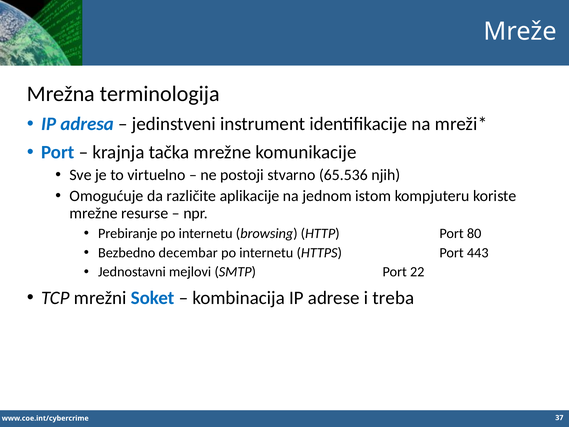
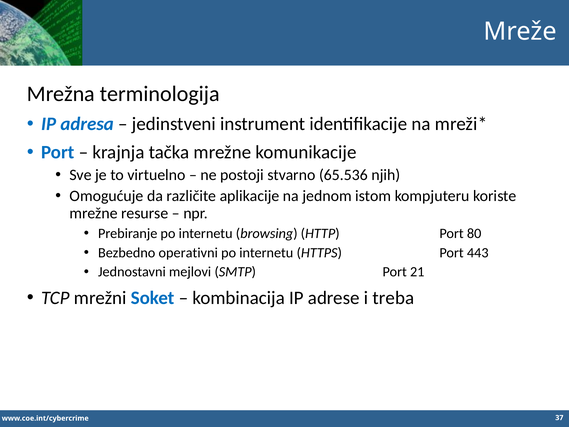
decembar: decembar -> operativni (188, 252)
22: 22 -> 21 (417, 272)
